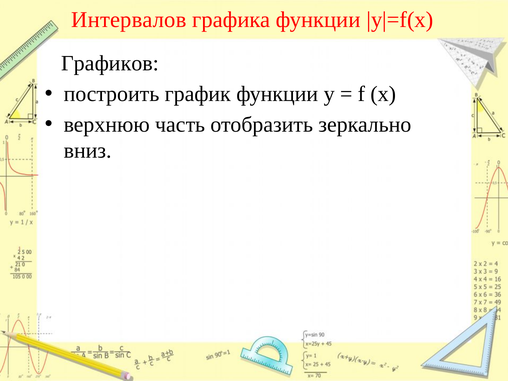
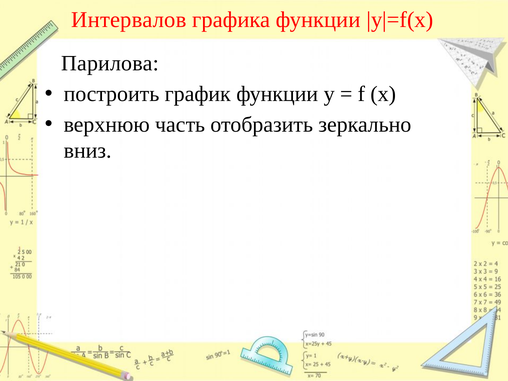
Графиков: Графиков -> Парилова (110, 63)
